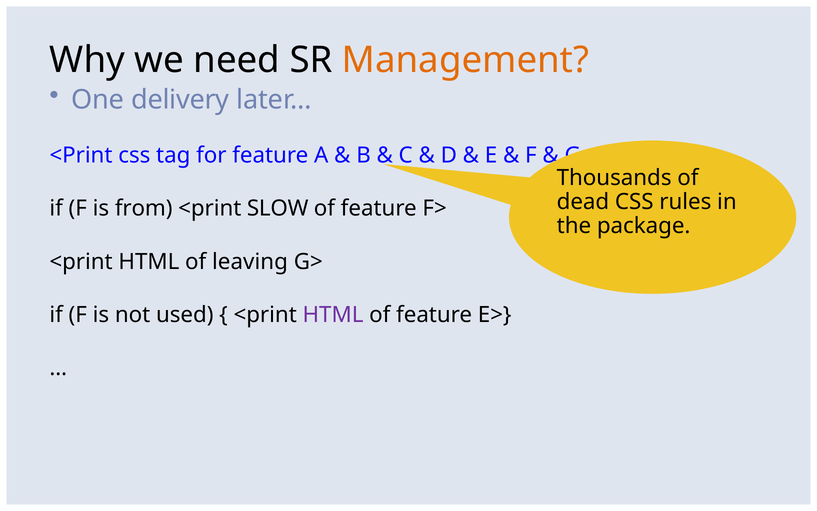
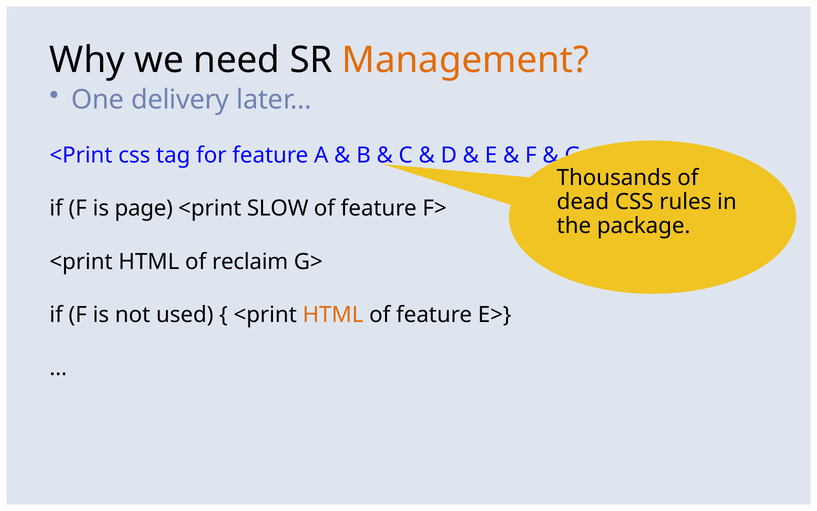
from: from -> page (144, 208)
leaving: leaving -> reclaim (250, 262)
HTML colour: purple -> orange (333, 315)
